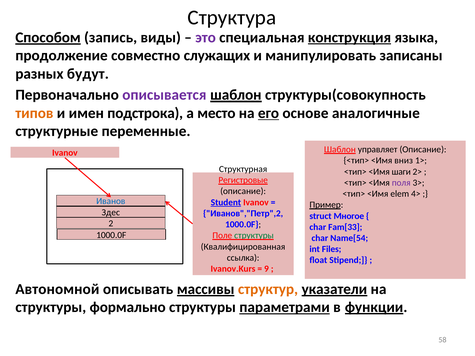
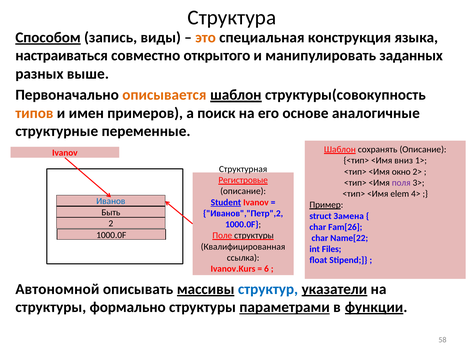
это colour: purple -> orange (206, 37)
конструкция underline: present -> none (350, 37)
продолжение: продолжение -> настраиваться (62, 56)
служащих: служащих -> открытого (217, 56)
записаны: записаны -> заданных (411, 56)
будут: будут -> выше (88, 74)
описывается colour: purple -> orange (164, 95)
подстрока: подстрока -> примеров (145, 113)
место: место -> поиск (216, 113)
его underline: present -> none (269, 113)
управляет: управляет -> сохранять (378, 150)
шаги: шаги -> окно (401, 172)
Здес: Здес -> Быть (111, 213)
Многое: Многое -> Замена (349, 216)
Fam[33: Fam[33 -> Fam[26 (345, 227)
структуры colour: green -> black (254, 236)
Name[54: Name[54 -> Name[22 (349, 238)
9: 9 -> 6 (267, 269)
структур colour: orange -> blue (268, 289)
